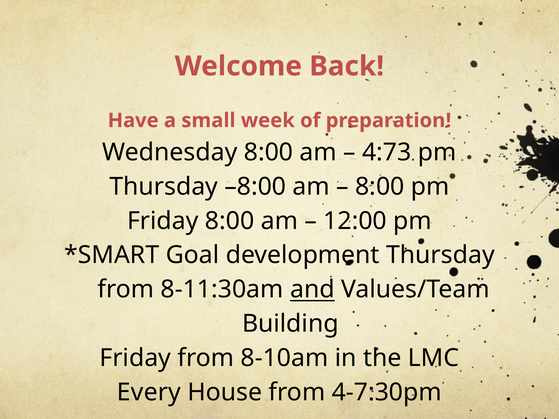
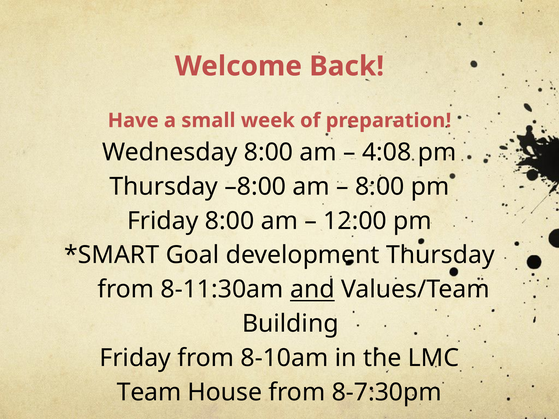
4:73: 4:73 -> 4:08 (387, 152)
Every: Every -> Team (149, 392)
4-7:30pm: 4-7:30pm -> 8-7:30pm (387, 392)
